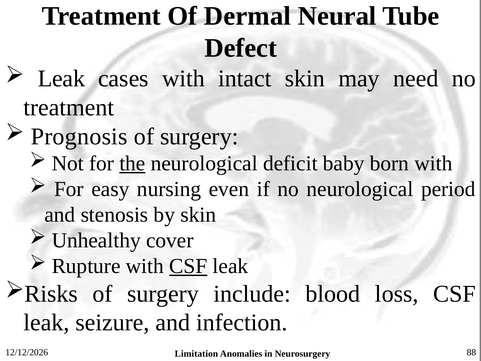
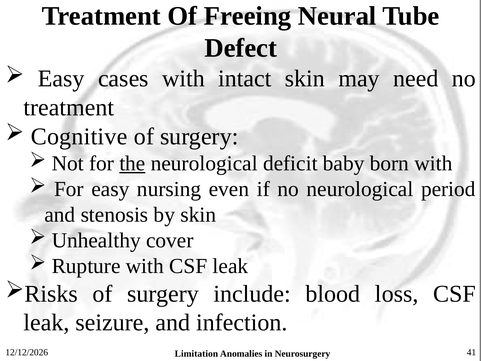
Dermal: Dermal -> Freeing (248, 16)
Leak: Leak -> Easy (61, 79)
Prognosis: Prognosis -> Cognitive (79, 136)
CSF underline: present -> none (188, 266)
88: 88 -> 41 (471, 352)
